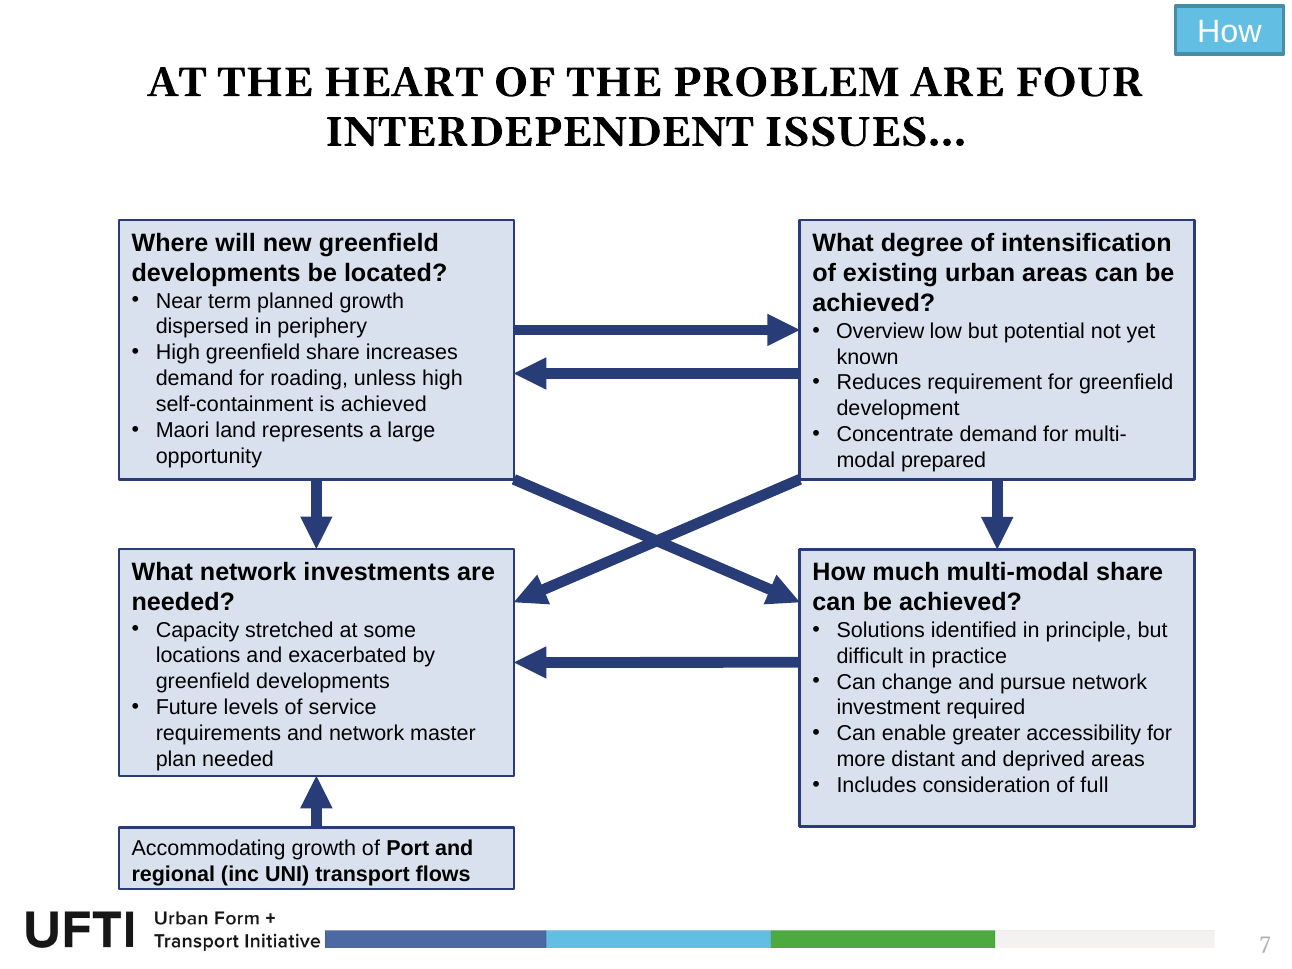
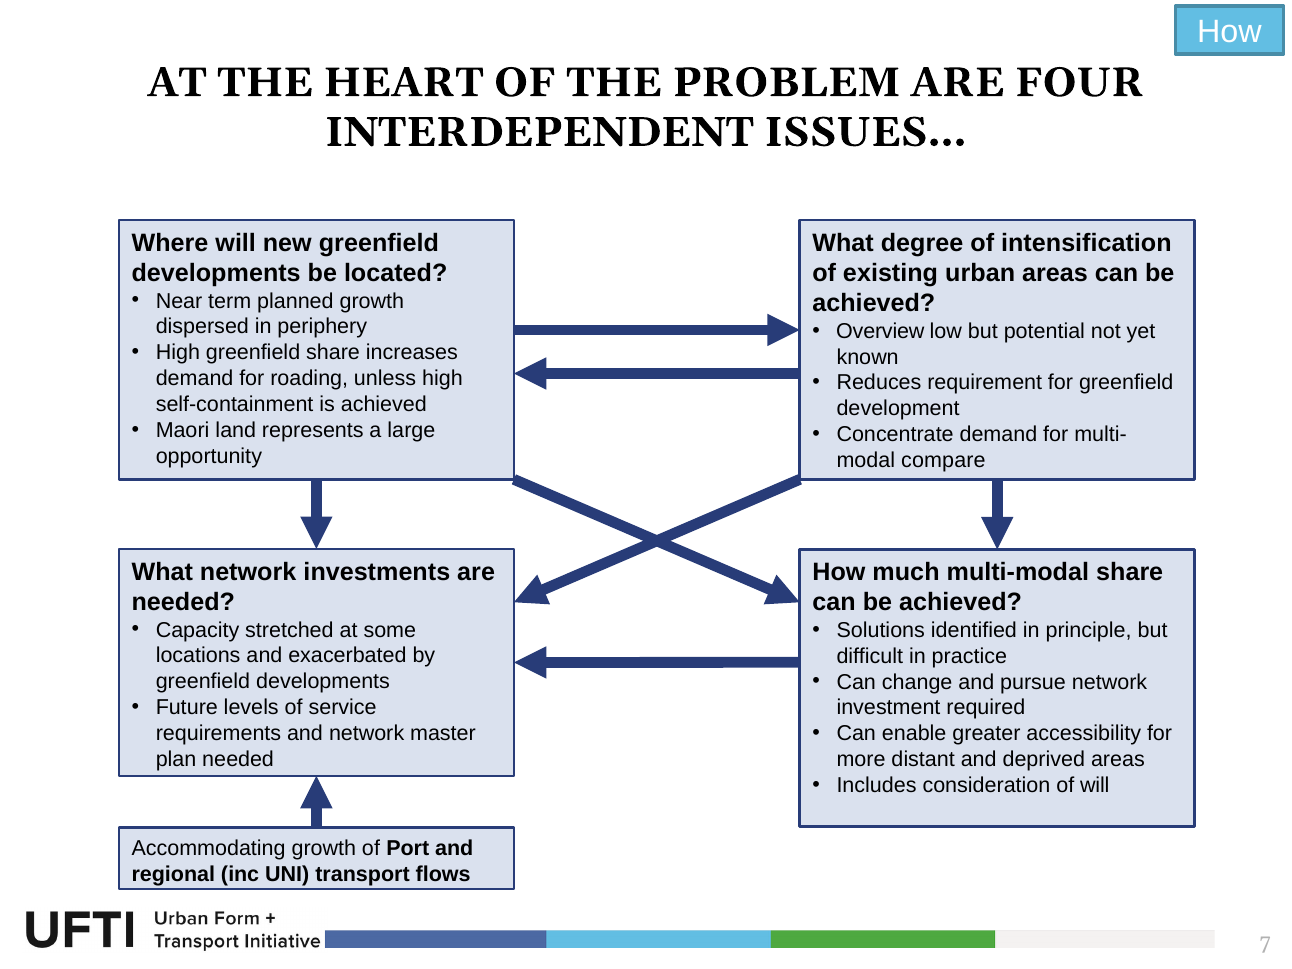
prepared: prepared -> compare (943, 460)
of full: full -> will (1095, 785)
